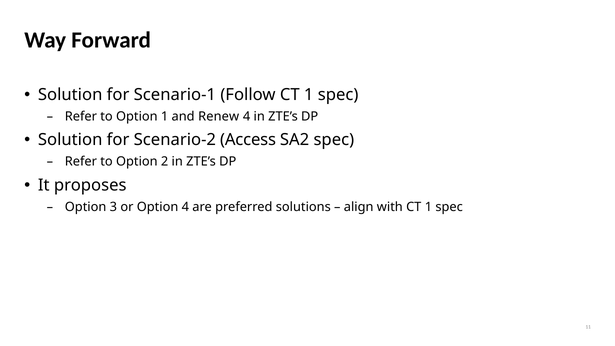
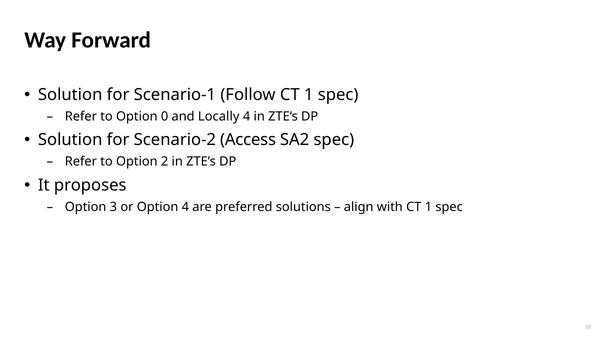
Option 1: 1 -> 0 (165, 116)
Renew: Renew -> Locally (219, 116)
